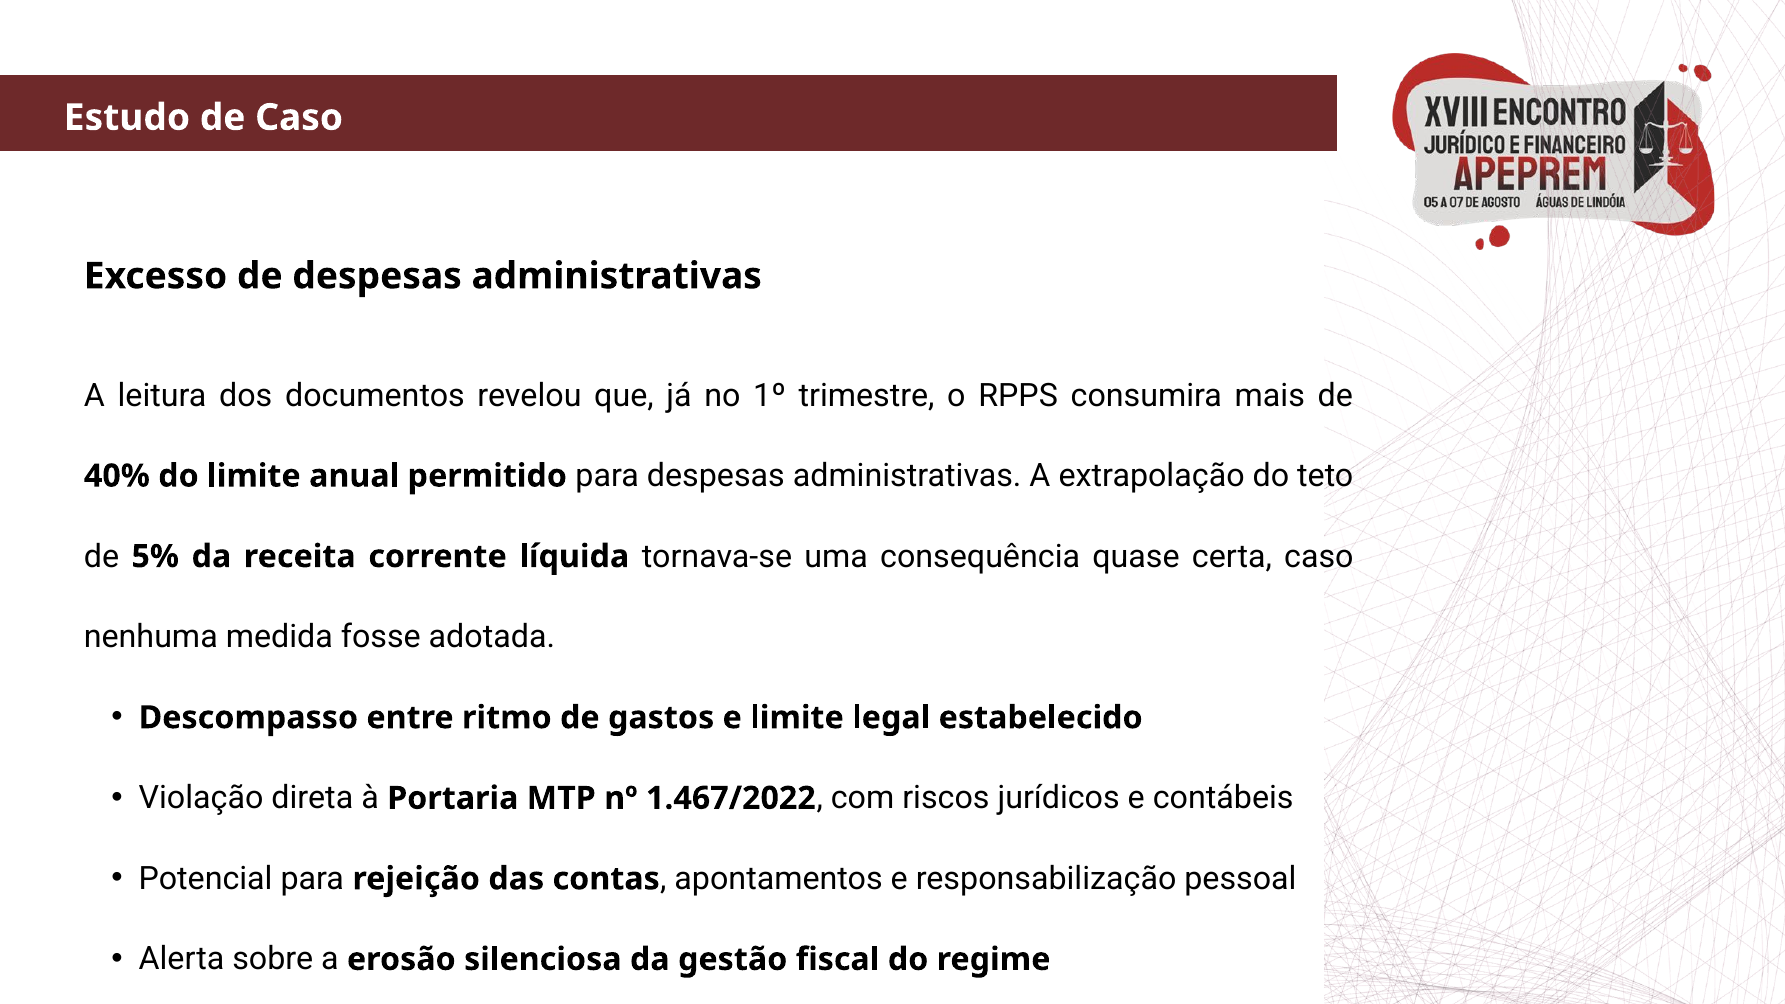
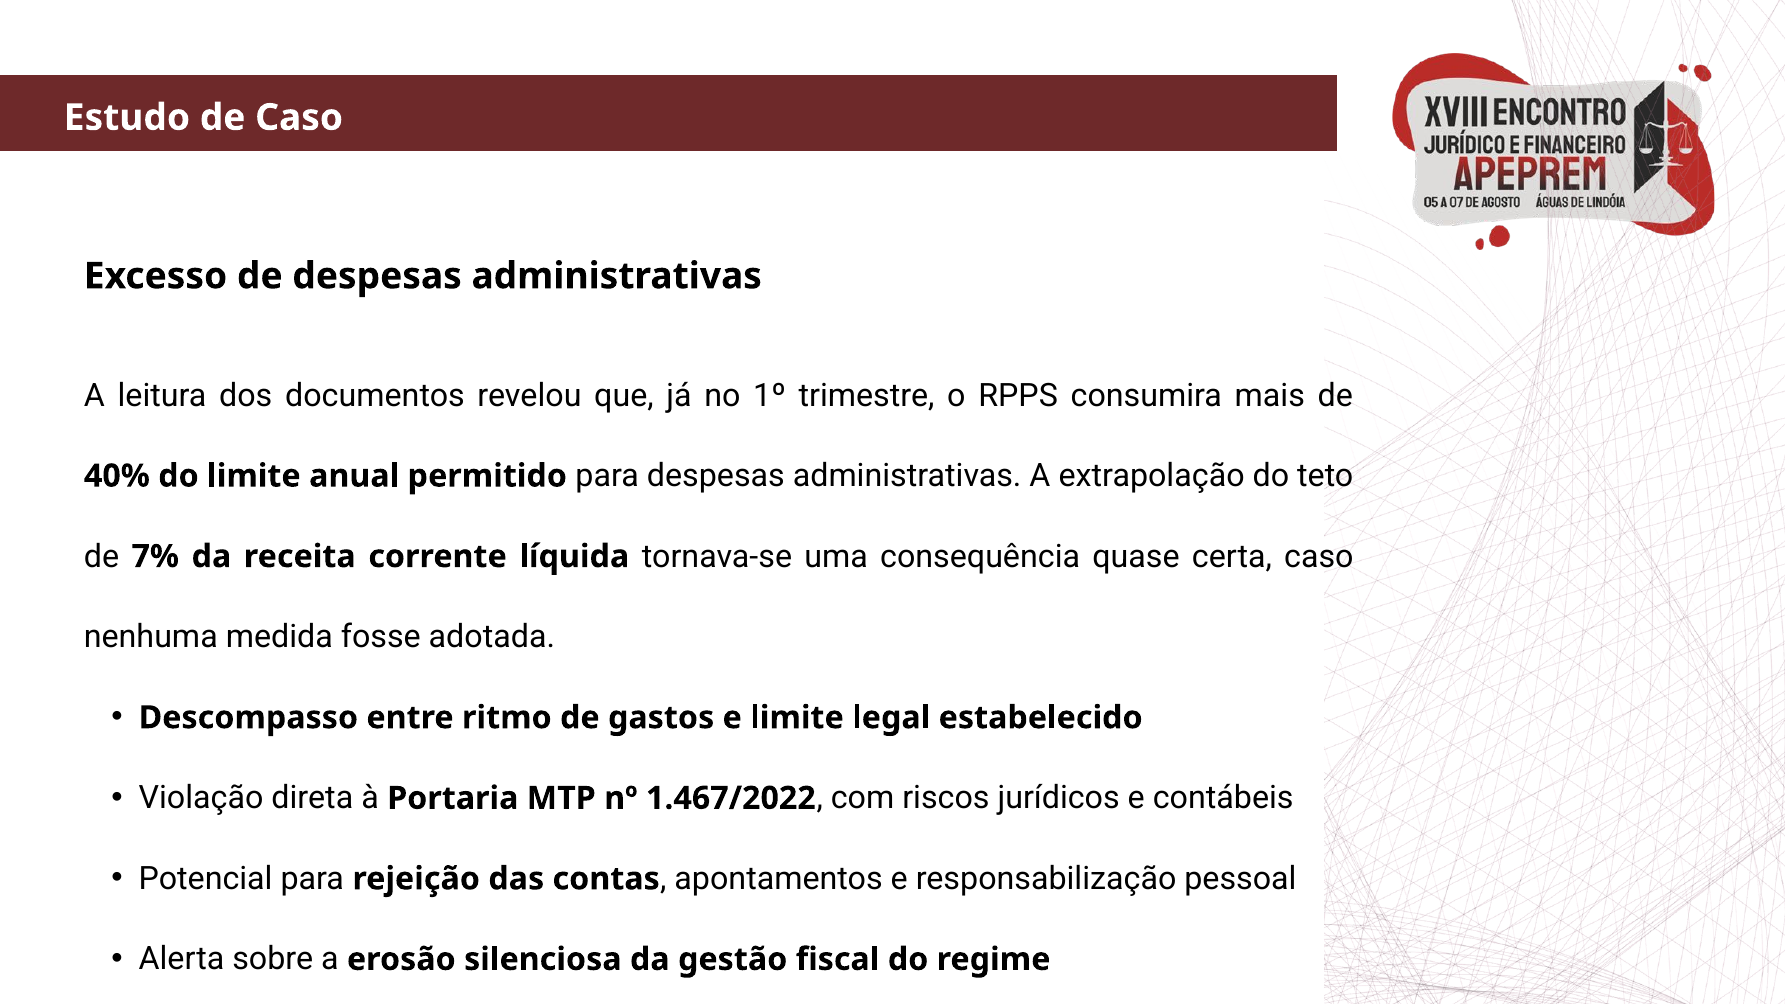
5%: 5% -> 7% (155, 557)
